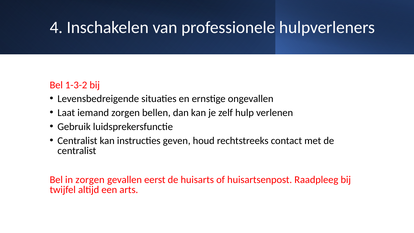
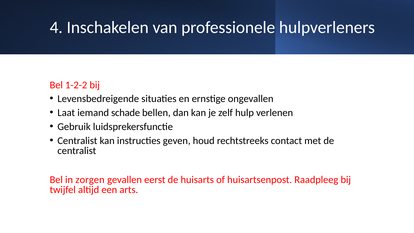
1-3-2: 1-3-2 -> 1-2-2 (76, 85)
iemand zorgen: zorgen -> schade (126, 113)
